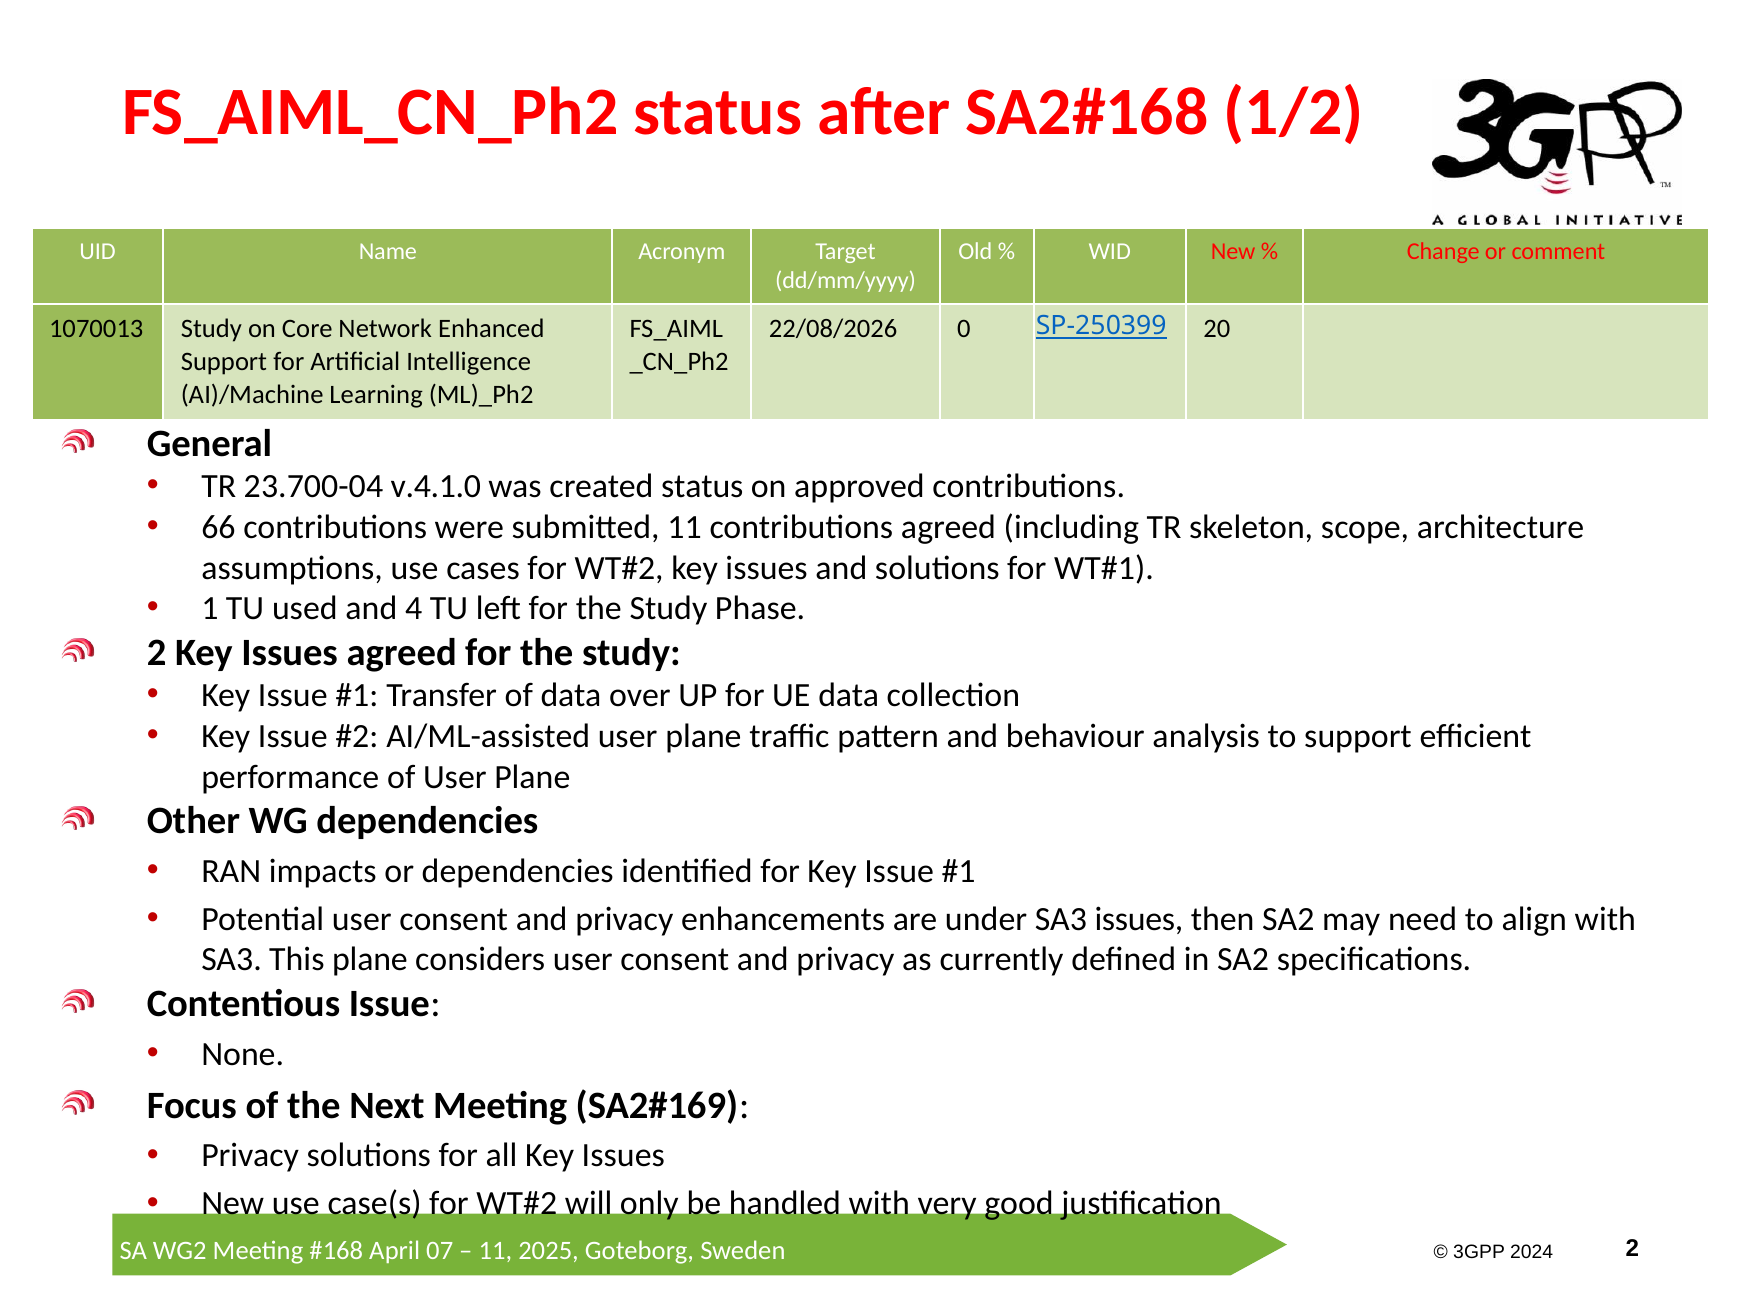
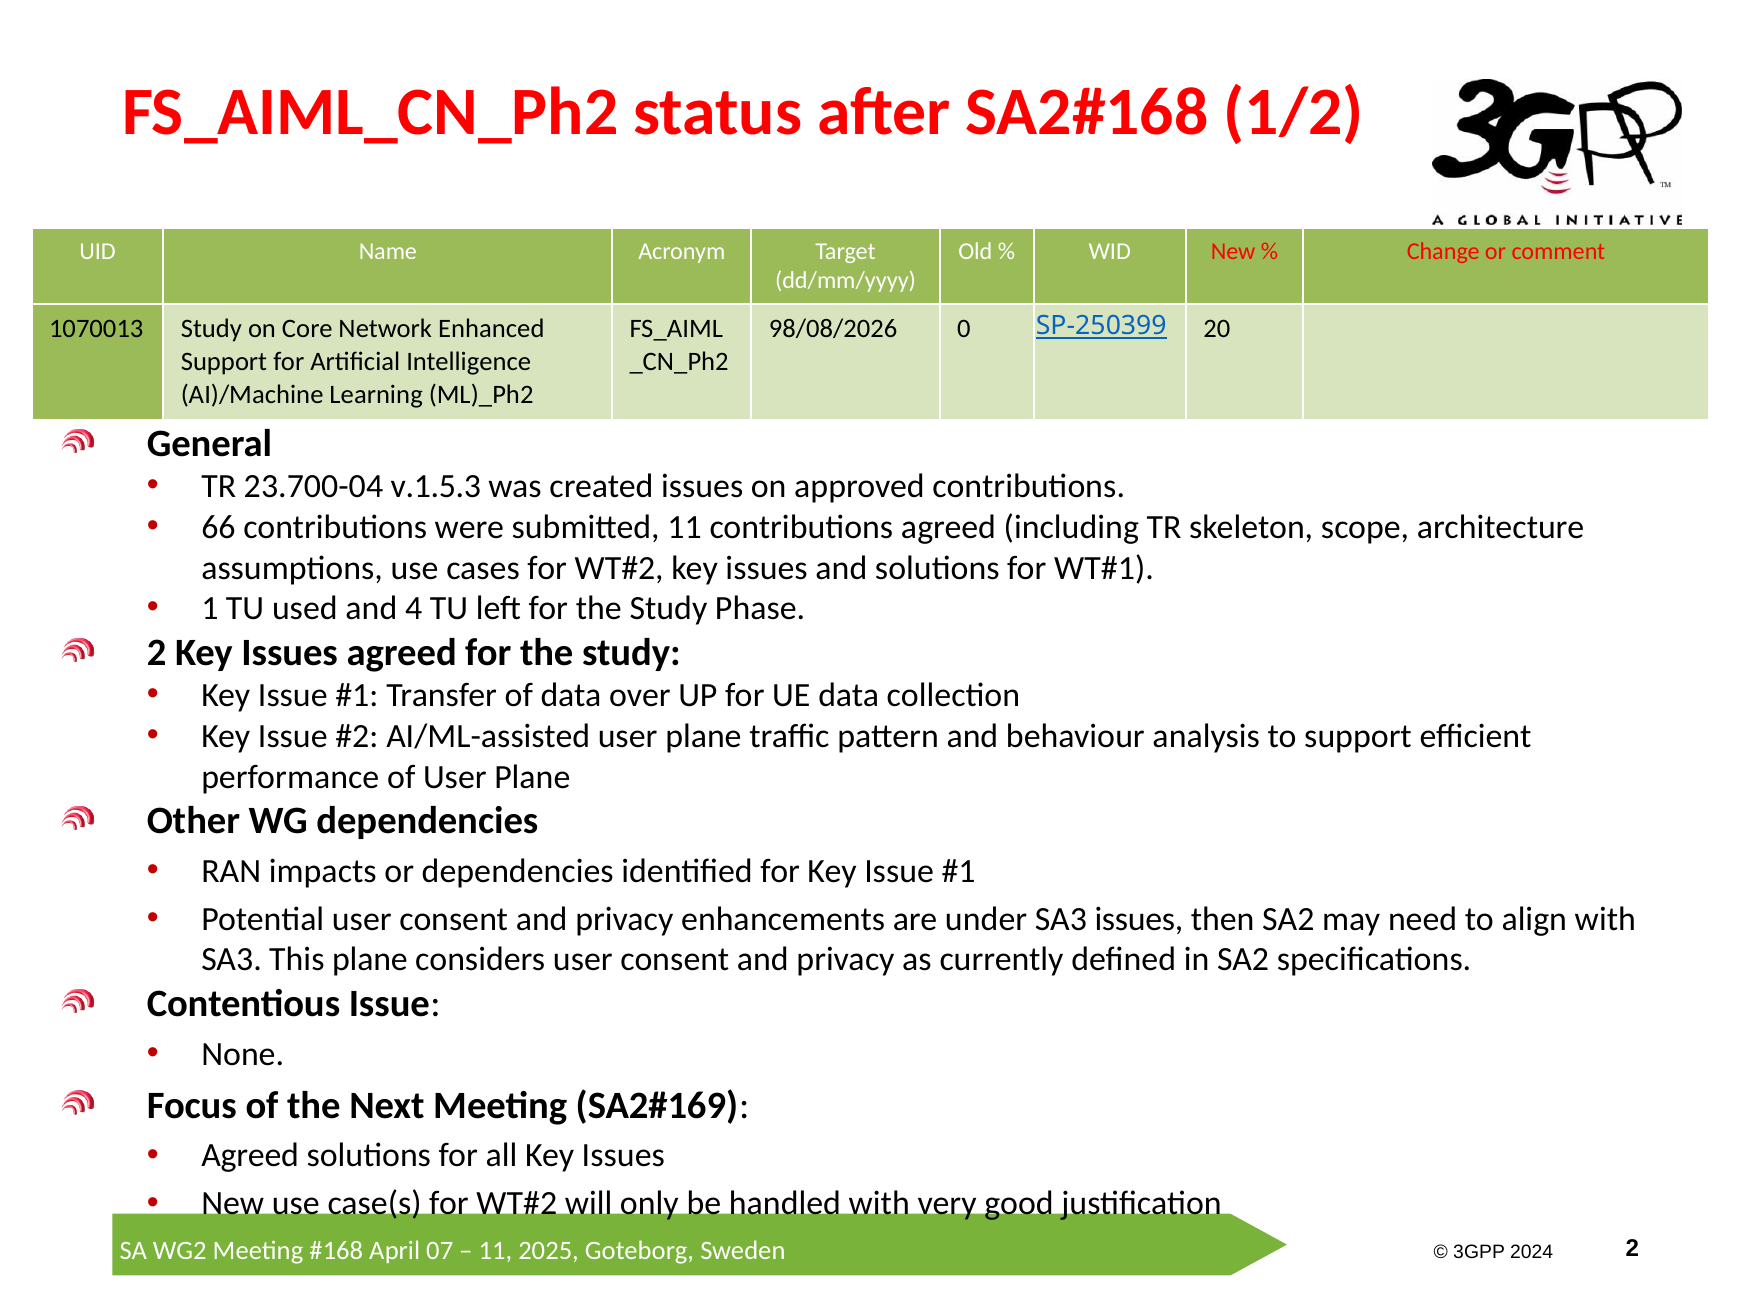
22/08/2026: 22/08/2026 -> 98/08/2026 (833, 329)
v.4.1.0: v.4.1.0 -> v.1.5.3 (436, 486)
created status: status -> issues (702, 486)
Privacy: Privacy -> Agreed (250, 1156)
